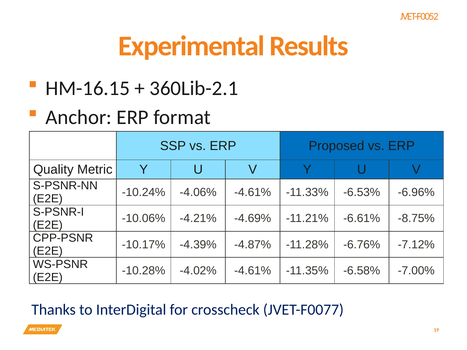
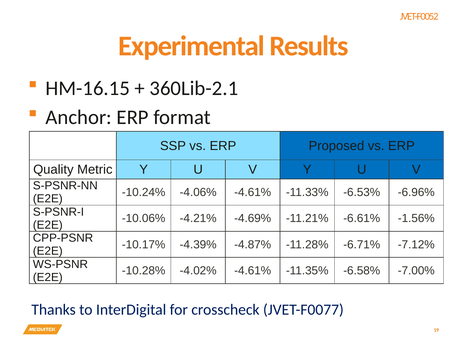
-8.75%: -8.75% -> -1.56% (416, 219)
-6.76%: -6.76% -> -6.71% (362, 245)
